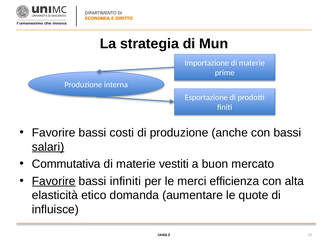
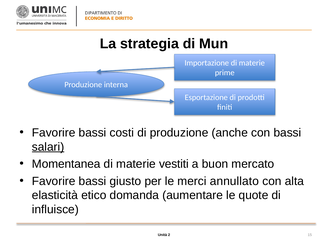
Commutativa: Commutativa -> Momentanea (66, 164)
Favorire underline: present -> none (54, 181)
infiniti: infiniti -> giusto (125, 181)
efficienza: efficienza -> annullato (234, 181)
